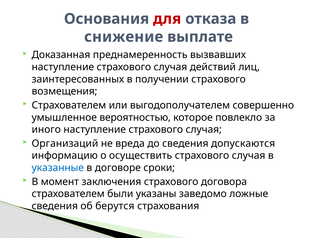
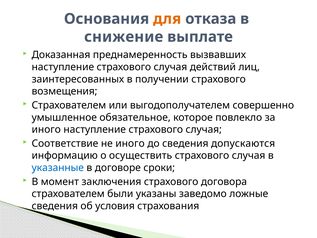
для colour: red -> orange (167, 19)
вероятностью: вероятностью -> обязательное (135, 117)
Организаций: Организаций -> Соответствие (65, 143)
не вреда: вреда -> иного (130, 143)
берутся: берутся -> условия (115, 206)
